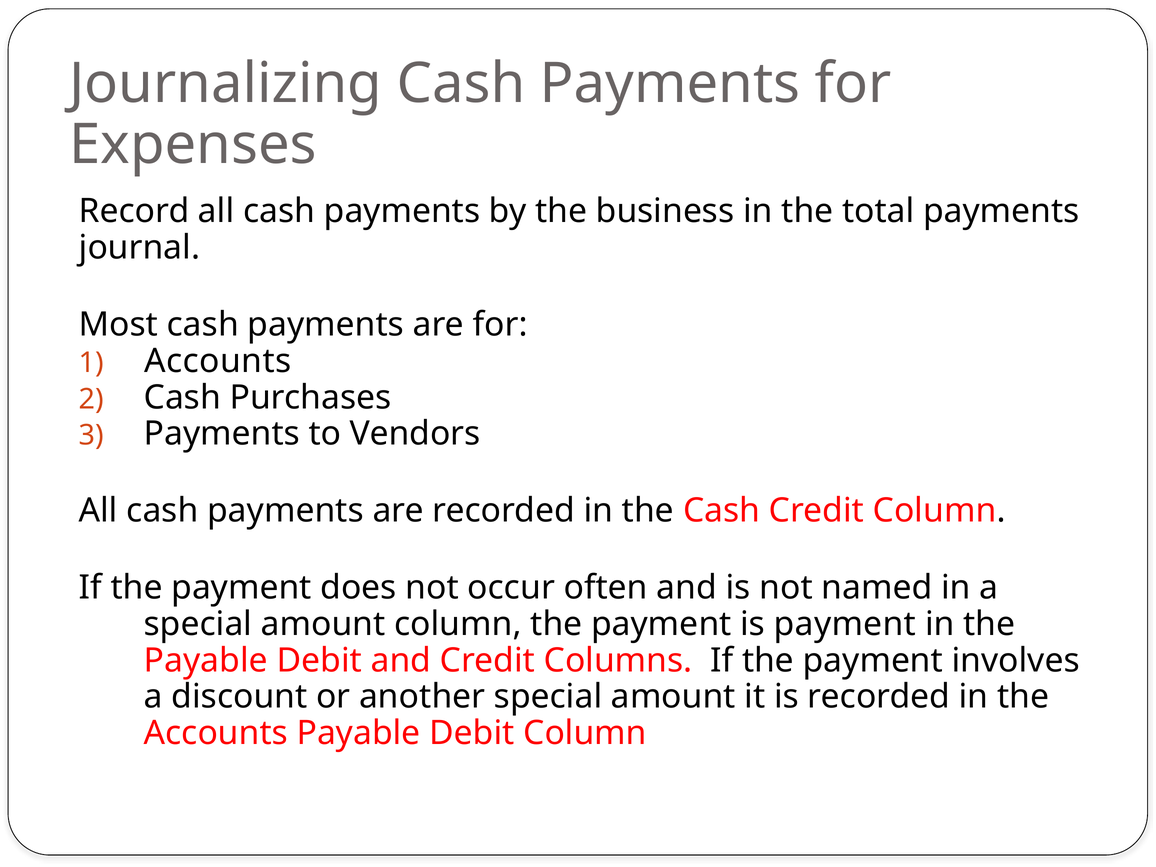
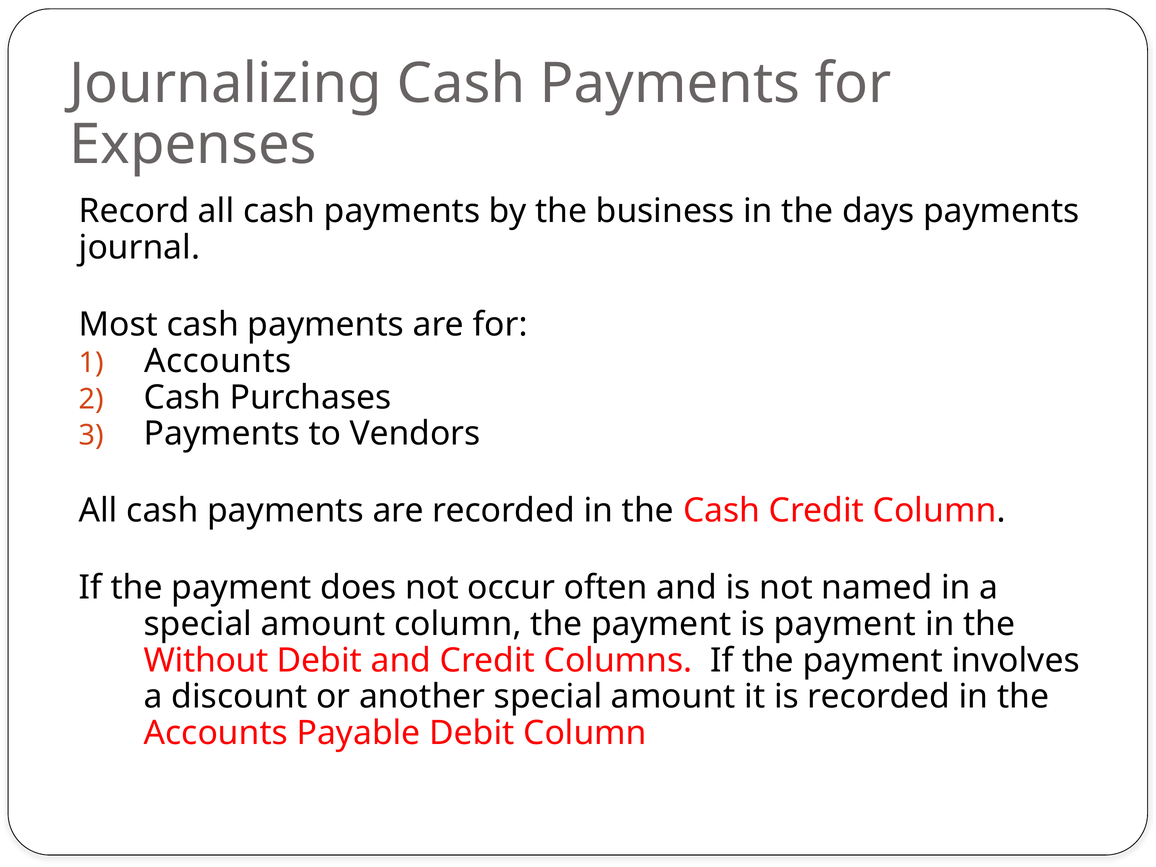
total: total -> days (878, 211)
Payable: Payable -> Without (206, 660)
